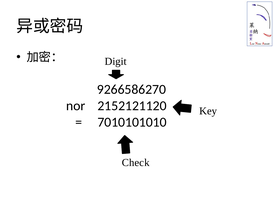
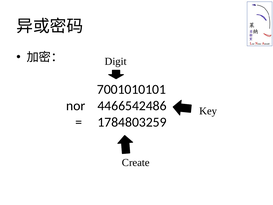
9266586270: 9266586270 -> 7001010101 (131, 89)
2152121120: 2152121120 -> 4466542486 (132, 106)
7010101010: 7010101010 -> 1784803259 (132, 122)
Check: Check -> Create (136, 162)
